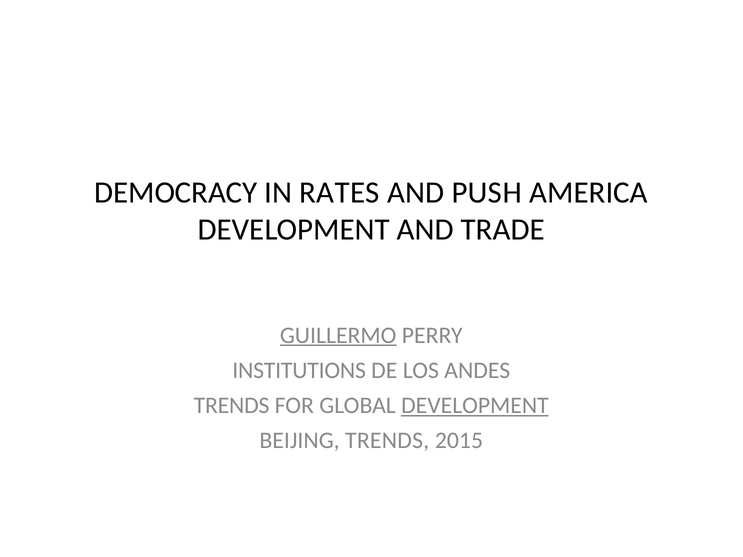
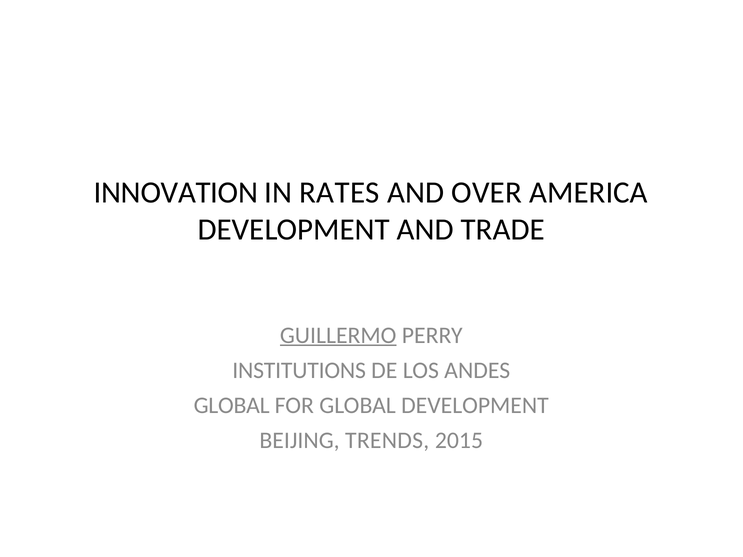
DEMOCRACY: DEMOCRACY -> INNOVATION (176, 192)
PUSH: PUSH -> OVER (487, 192)
TRENDS: TRENDS -> GLOBAL (232, 406)
DEVELOPMENT underline: present -> none (475, 406)
